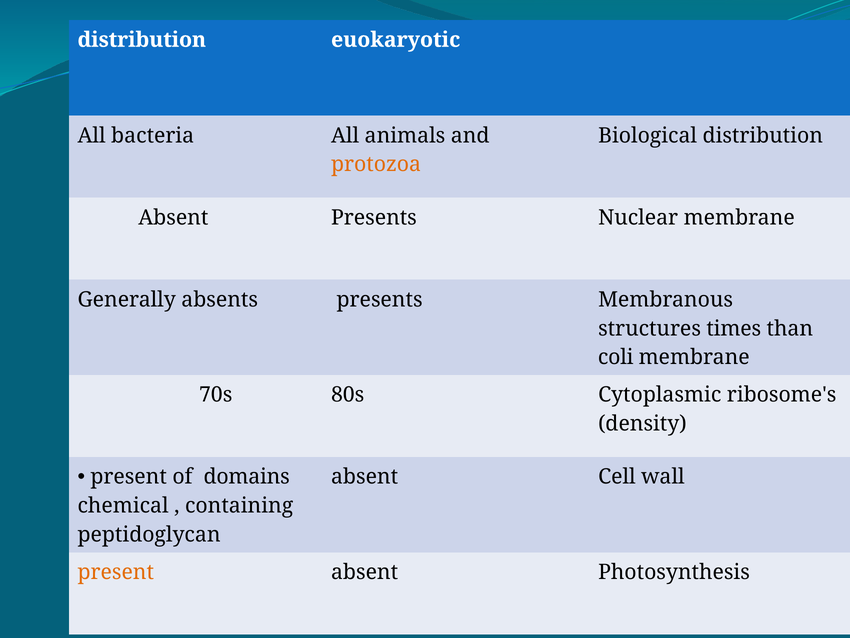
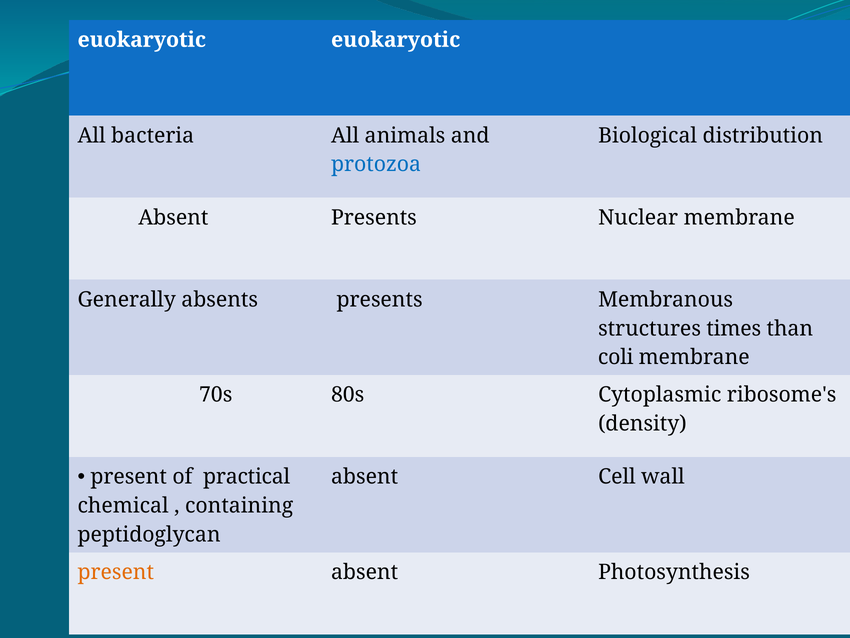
distribution: distribution -> euokaryotic (142, 40)
protozoa colour: orange -> blue (376, 164)
domains: domains -> practical (247, 477)
